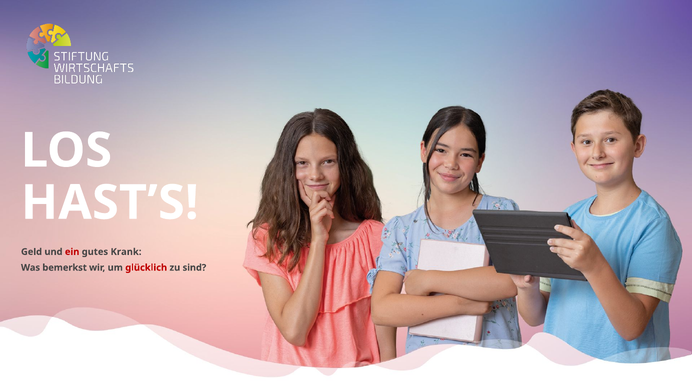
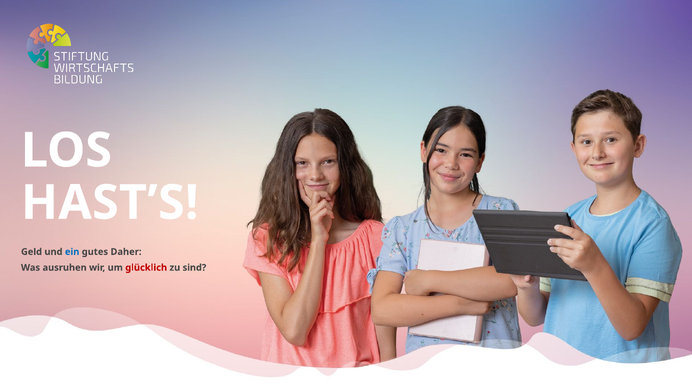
ein colour: red -> blue (72, 252)
Krank: Krank -> Daher (126, 252)
bemerkst: bemerkst -> ausruhen (65, 268)
